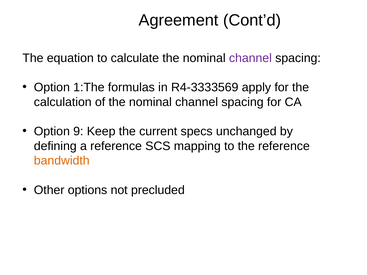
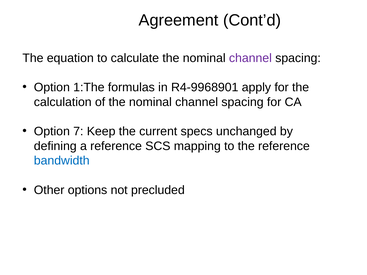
R4-3333569: R4-3333569 -> R4-9968901 (205, 87)
9: 9 -> 7 (78, 131)
bandwidth colour: orange -> blue (62, 161)
